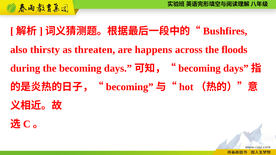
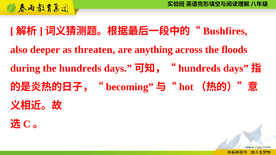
thirsty: thirsty -> deeper (45, 50)
happens: happens -> anything (154, 50)
the becoming: becoming -> hundreds (80, 68)
becoming: becoming -> hundreds (199, 68)
